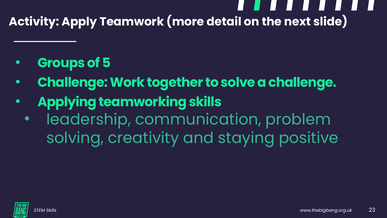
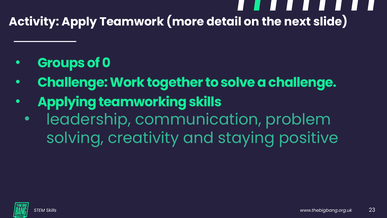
5: 5 -> 0 (106, 63)
